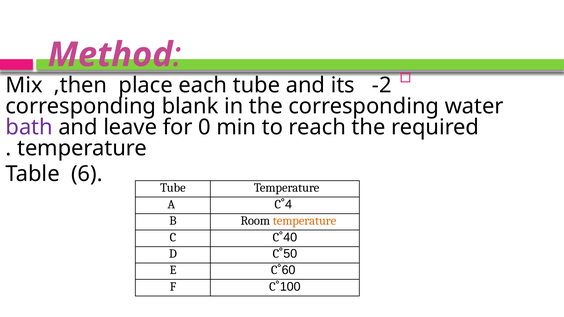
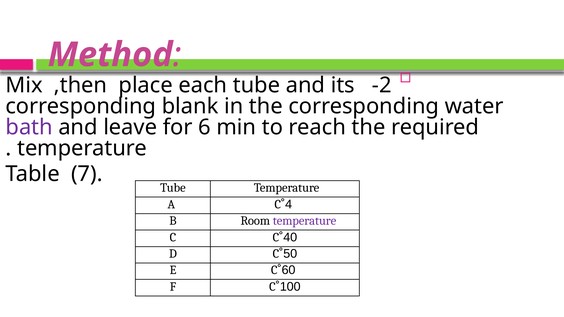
0: 0 -> 6 (204, 127)
6: 6 -> 7 (87, 174)
temperature colour: orange -> purple (305, 221)
